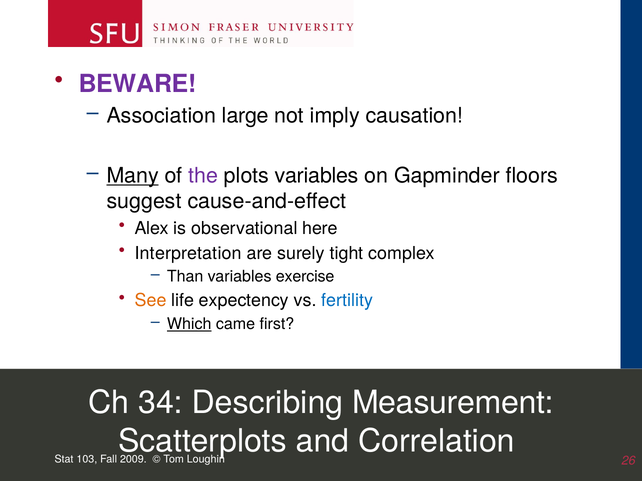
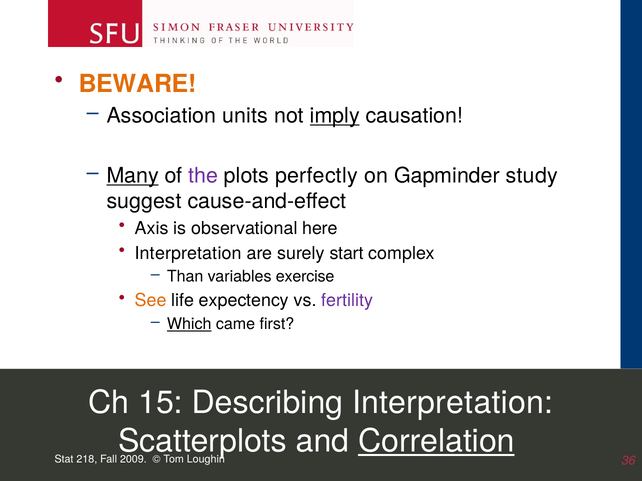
BEWARE colour: purple -> orange (138, 84)
large: large -> units (245, 116)
imply underline: none -> present (335, 116)
plots variables: variables -> perfectly (316, 176)
floors: floors -> study (532, 176)
Alex: Alex -> Axis (152, 228)
tight: tight -> start (347, 253)
fertility colour: blue -> purple (347, 301)
34: 34 -> 15 (161, 403)
Describing Measurement: Measurement -> Interpretation (453, 403)
Correlation underline: none -> present (436, 441)
103: 103 -> 218 (87, 460)
26: 26 -> 36 (629, 461)
